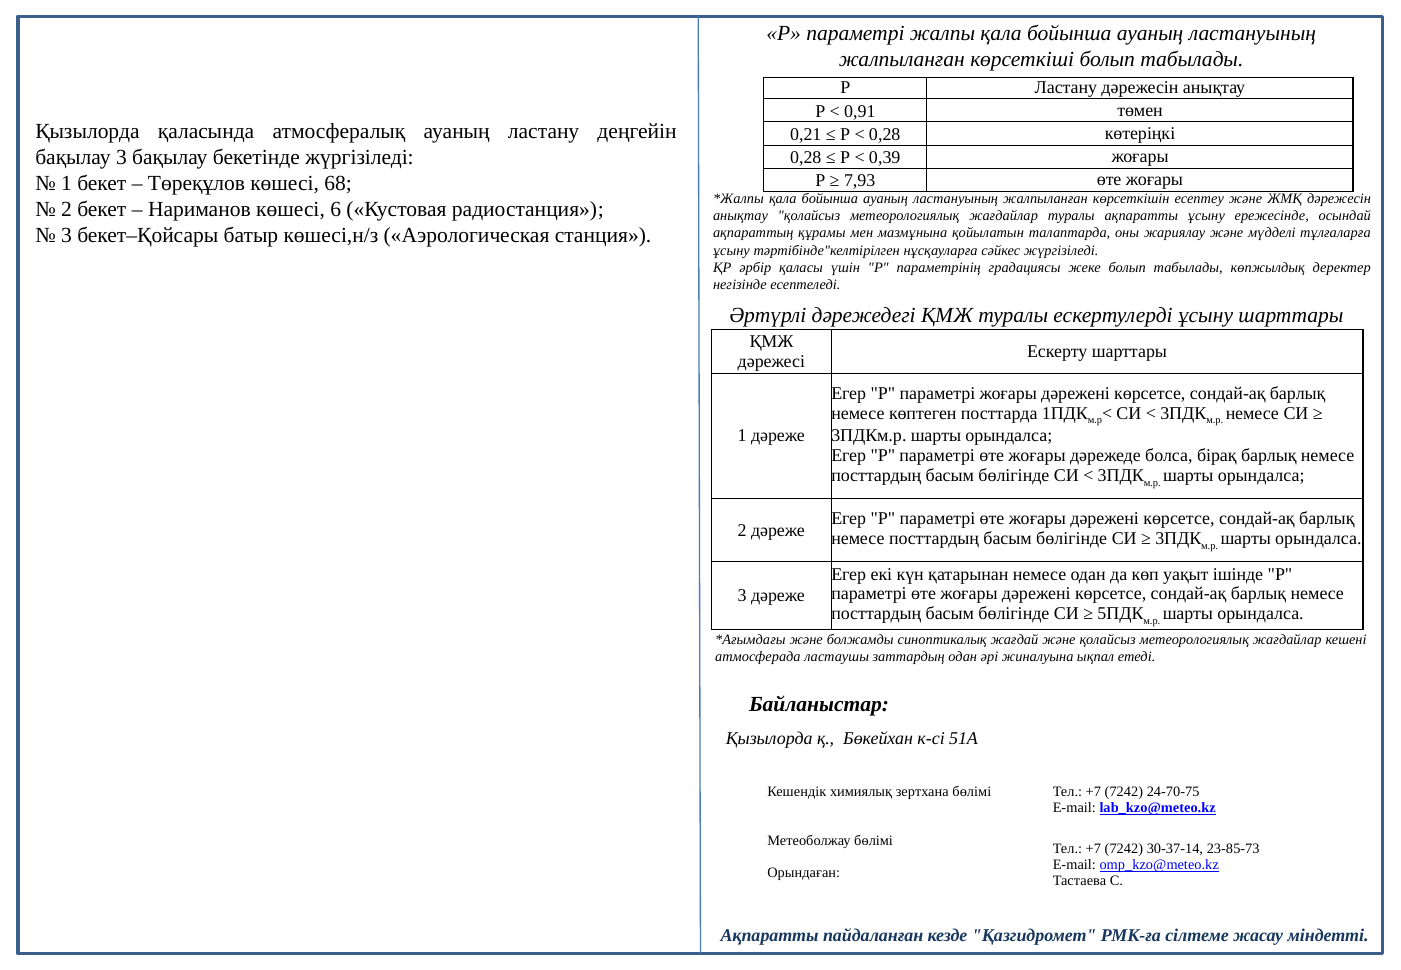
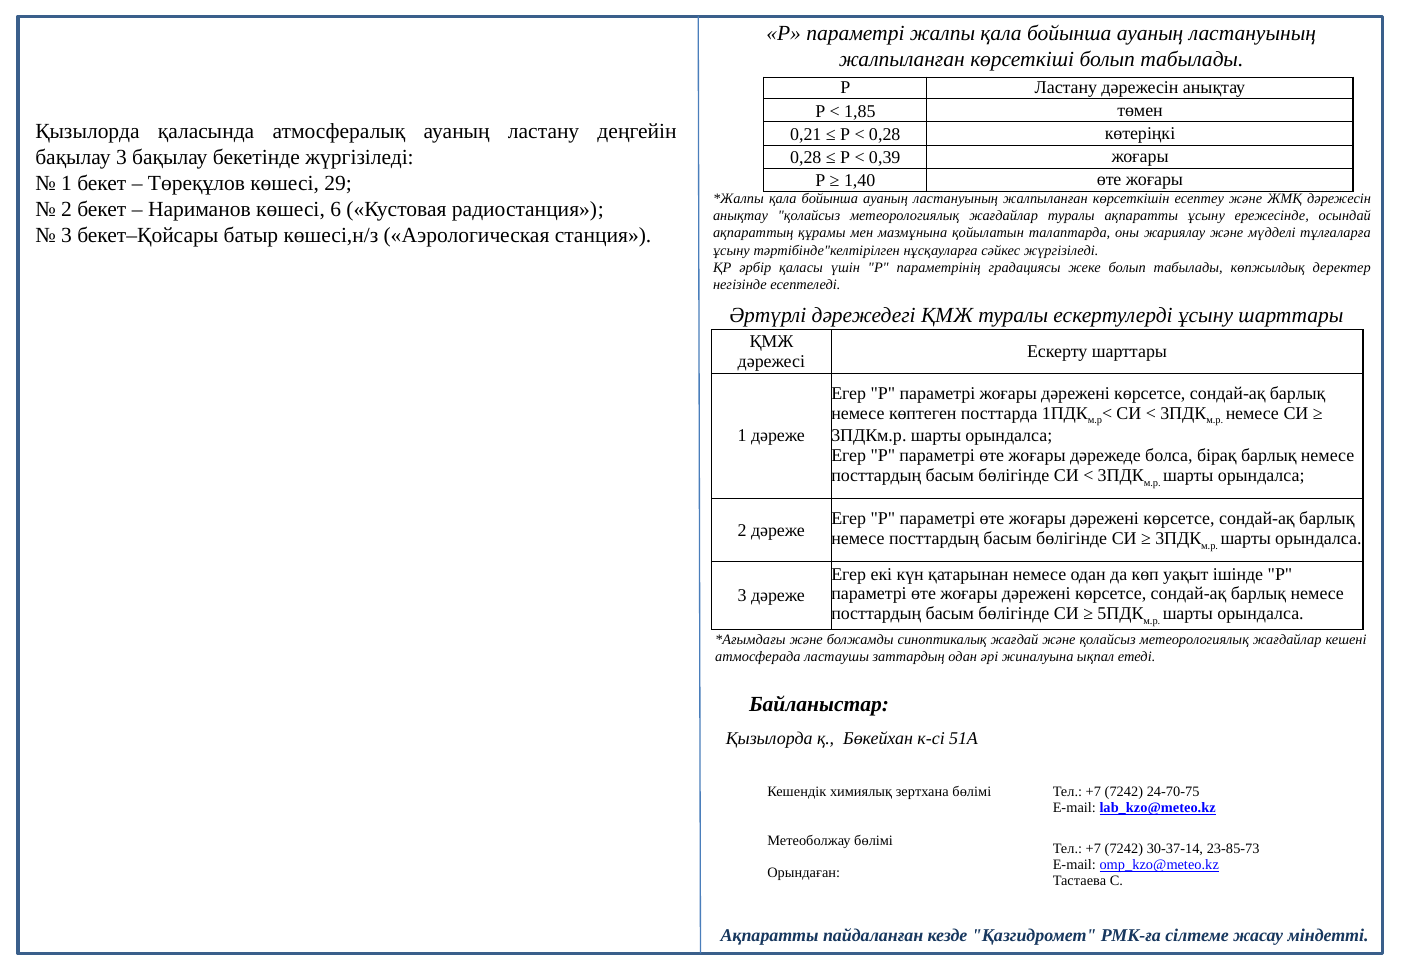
0,91: 0,91 -> 1,85 (860, 111)
7,93: 7,93 -> 1,40 (860, 180)
68: 68 -> 29 (338, 183)
